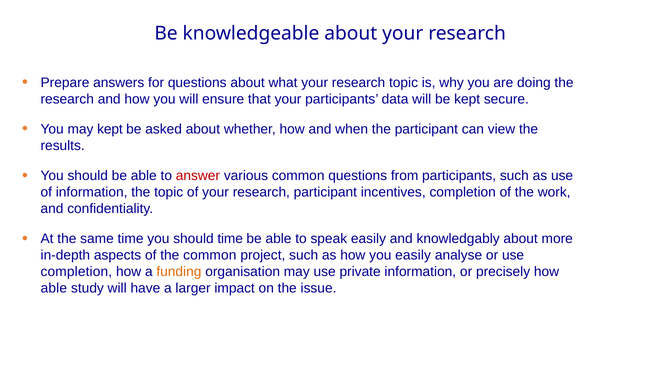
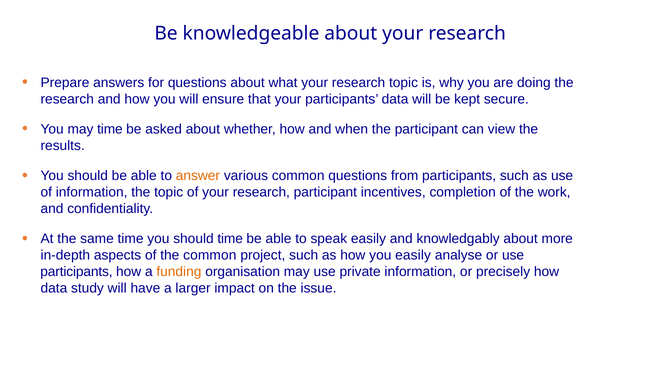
may kept: kept -> time (110, 129)
answer colour: red -> orange (198, 176)
completion: completion -> participants (76, 272)
able: able -> data (54, 288)
